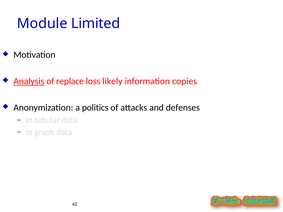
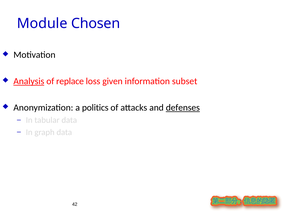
Limited: Limited -> Chosen (96, 23)
likely: likely -> given (113, 81)
copies: copies -> subset (185, 81)
defenses underline: none -> present (183, 108)
